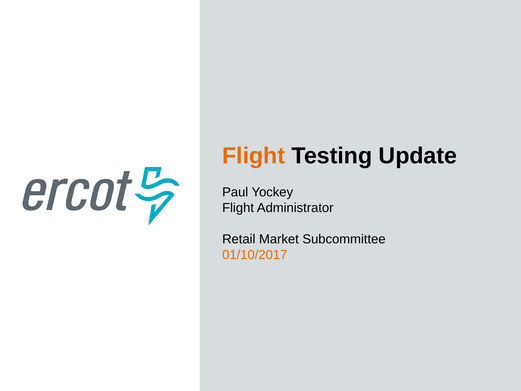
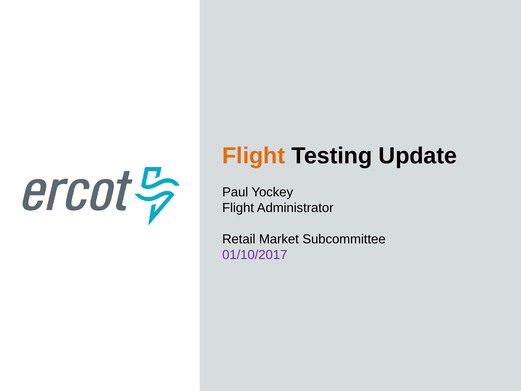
01/10/2017 colour: orange -> purple (255, 255)
